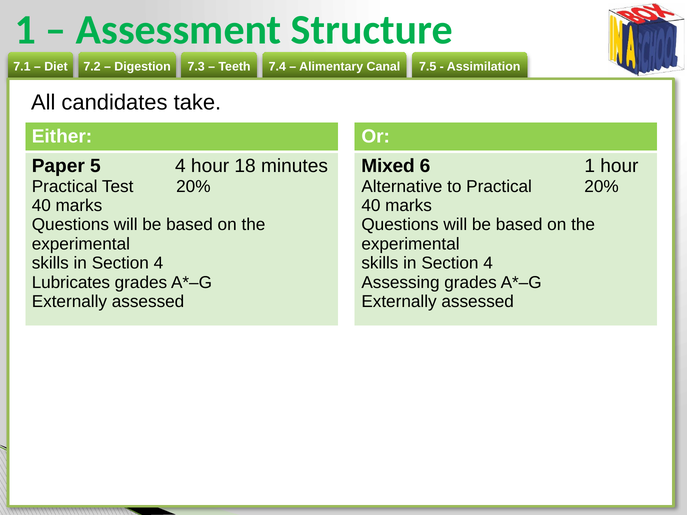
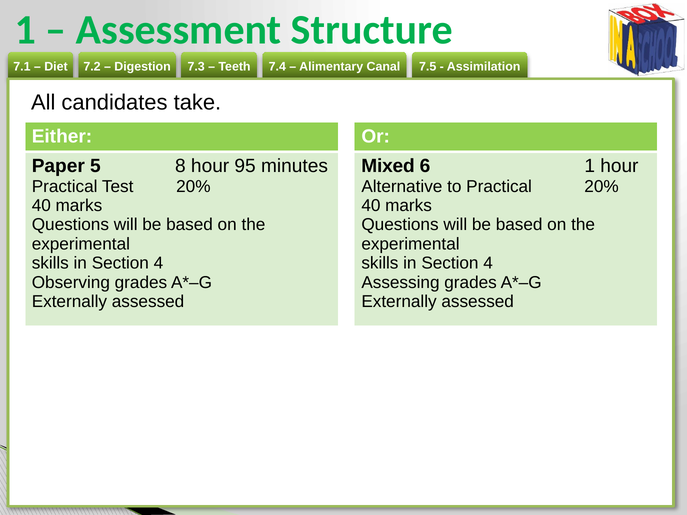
5 4: 4 -> 8 (180, 166)
18: 18 -> 95 (245, 166)
Lubricates: Lubricates -> Observing (71, 283)
